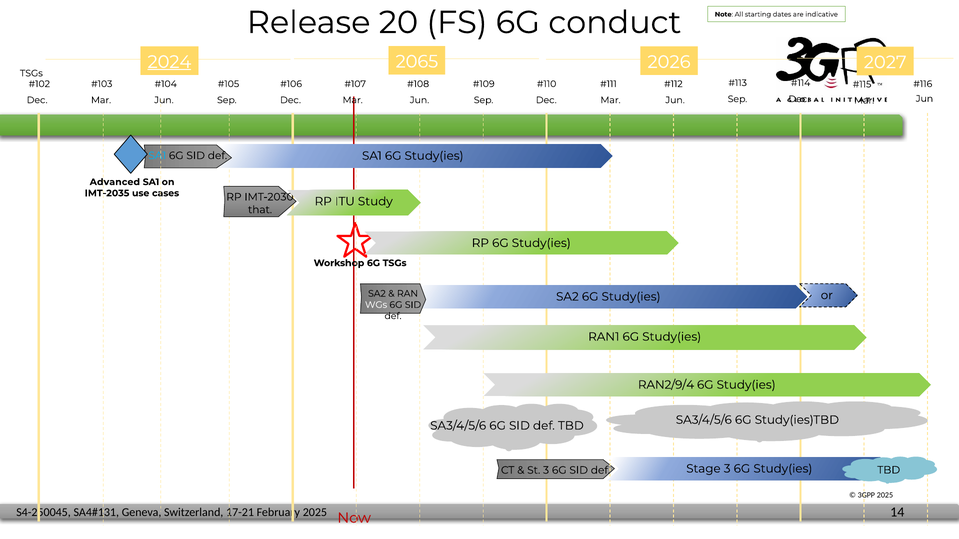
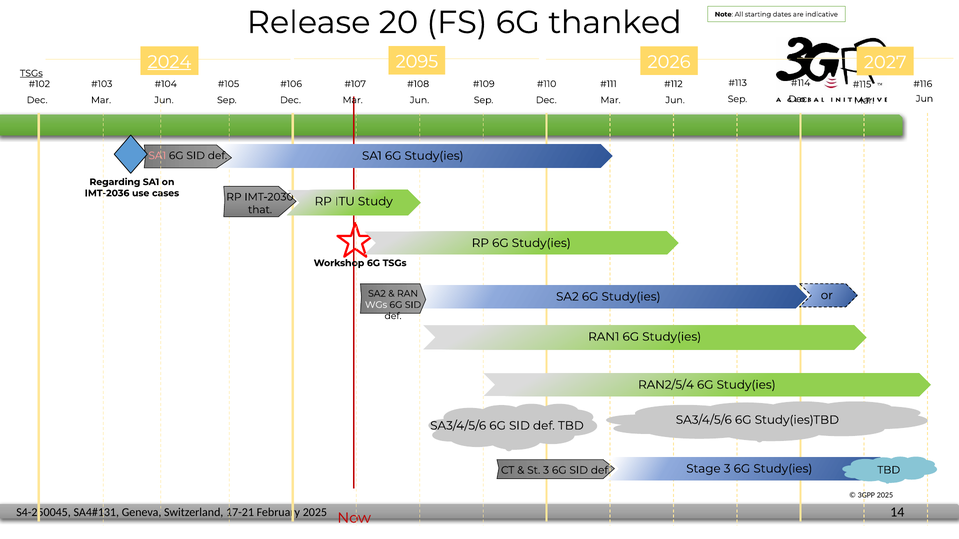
conduct: conduct -> thanked (615, 23)
2065: 2065 -> 2095 (417, 62)
TSGs underline: none -> present (31, 73)
SA1 colour: light blue -> pink (157, 156)
Advanced: Advanced -> Regarding (115, 182)
IMT-2035: IMT-2035 -> IMT-2036 (107, 193)
RAN2/9/4: RAN2/9/4 -> RAN2/5/4 (666, 385)
